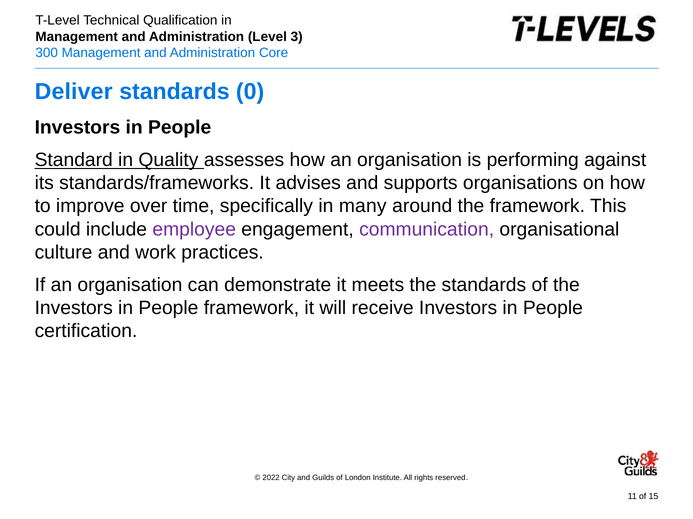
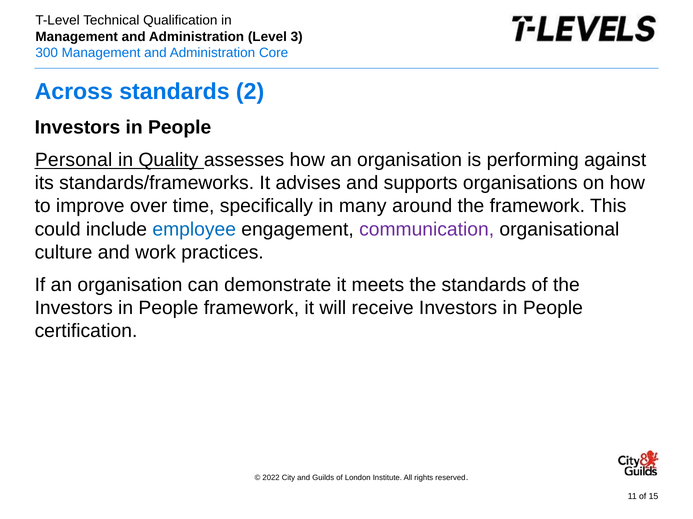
Deliver: Deliver -> Across (74, 92)
0: 0 -> 2 (250, 92)
Standard: Standard -> Personal (74, 160)
employee colour: purple -> blue (194, 230)
